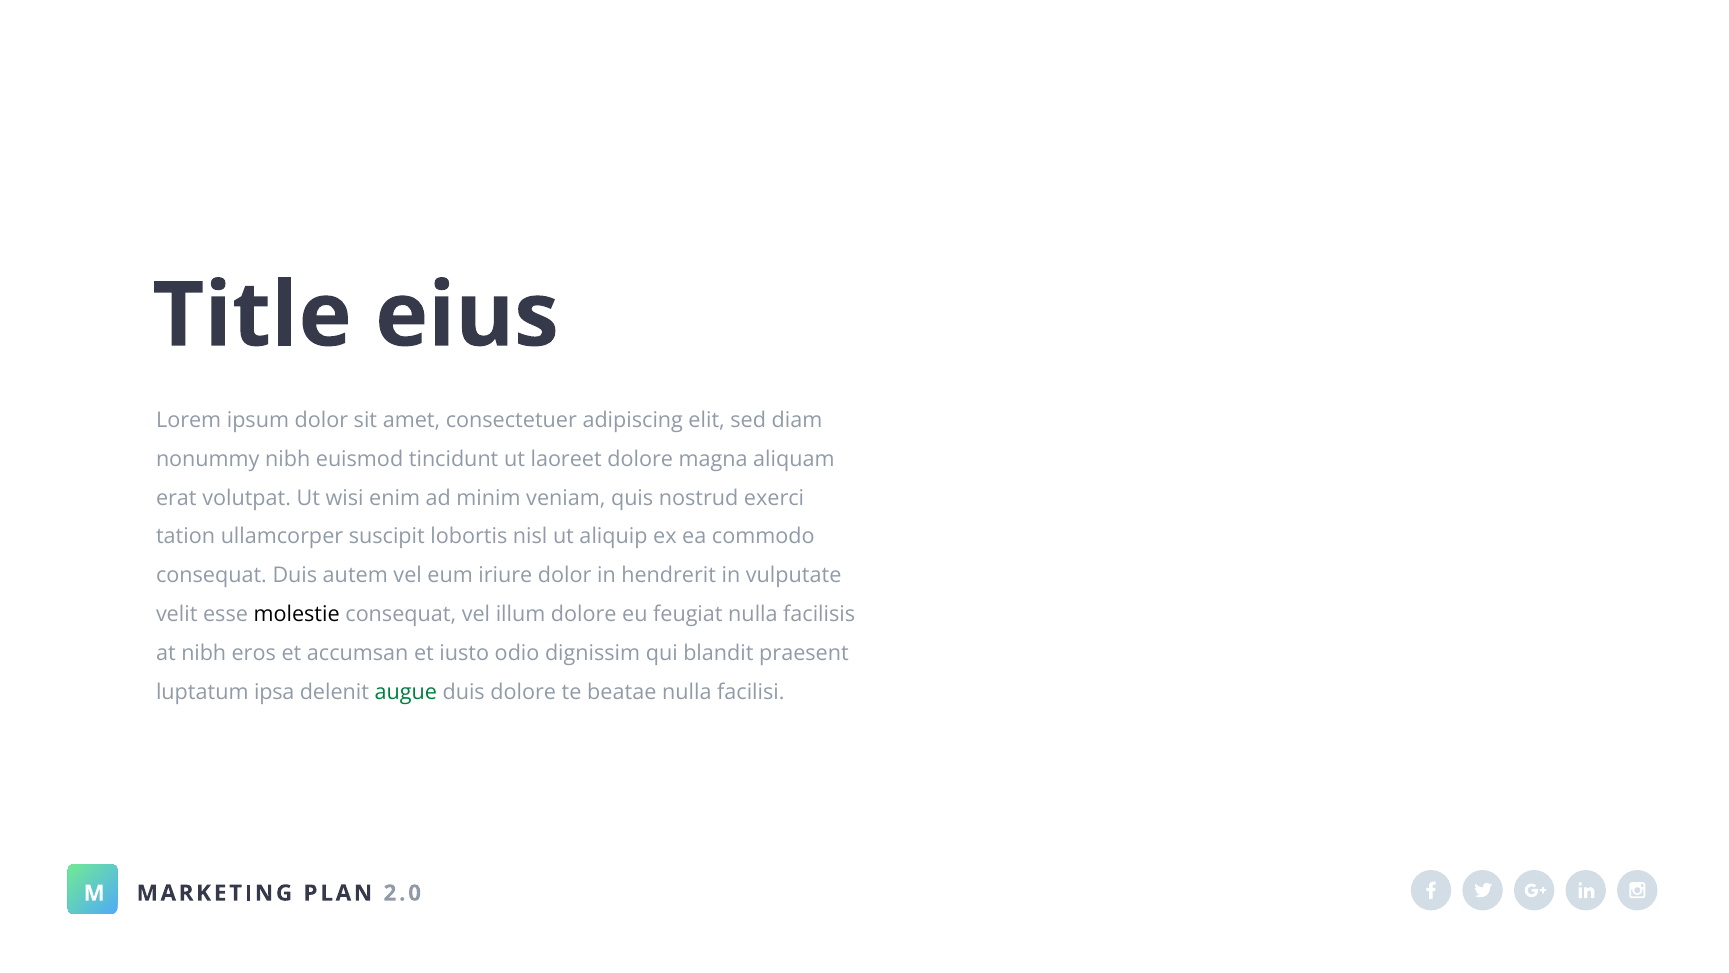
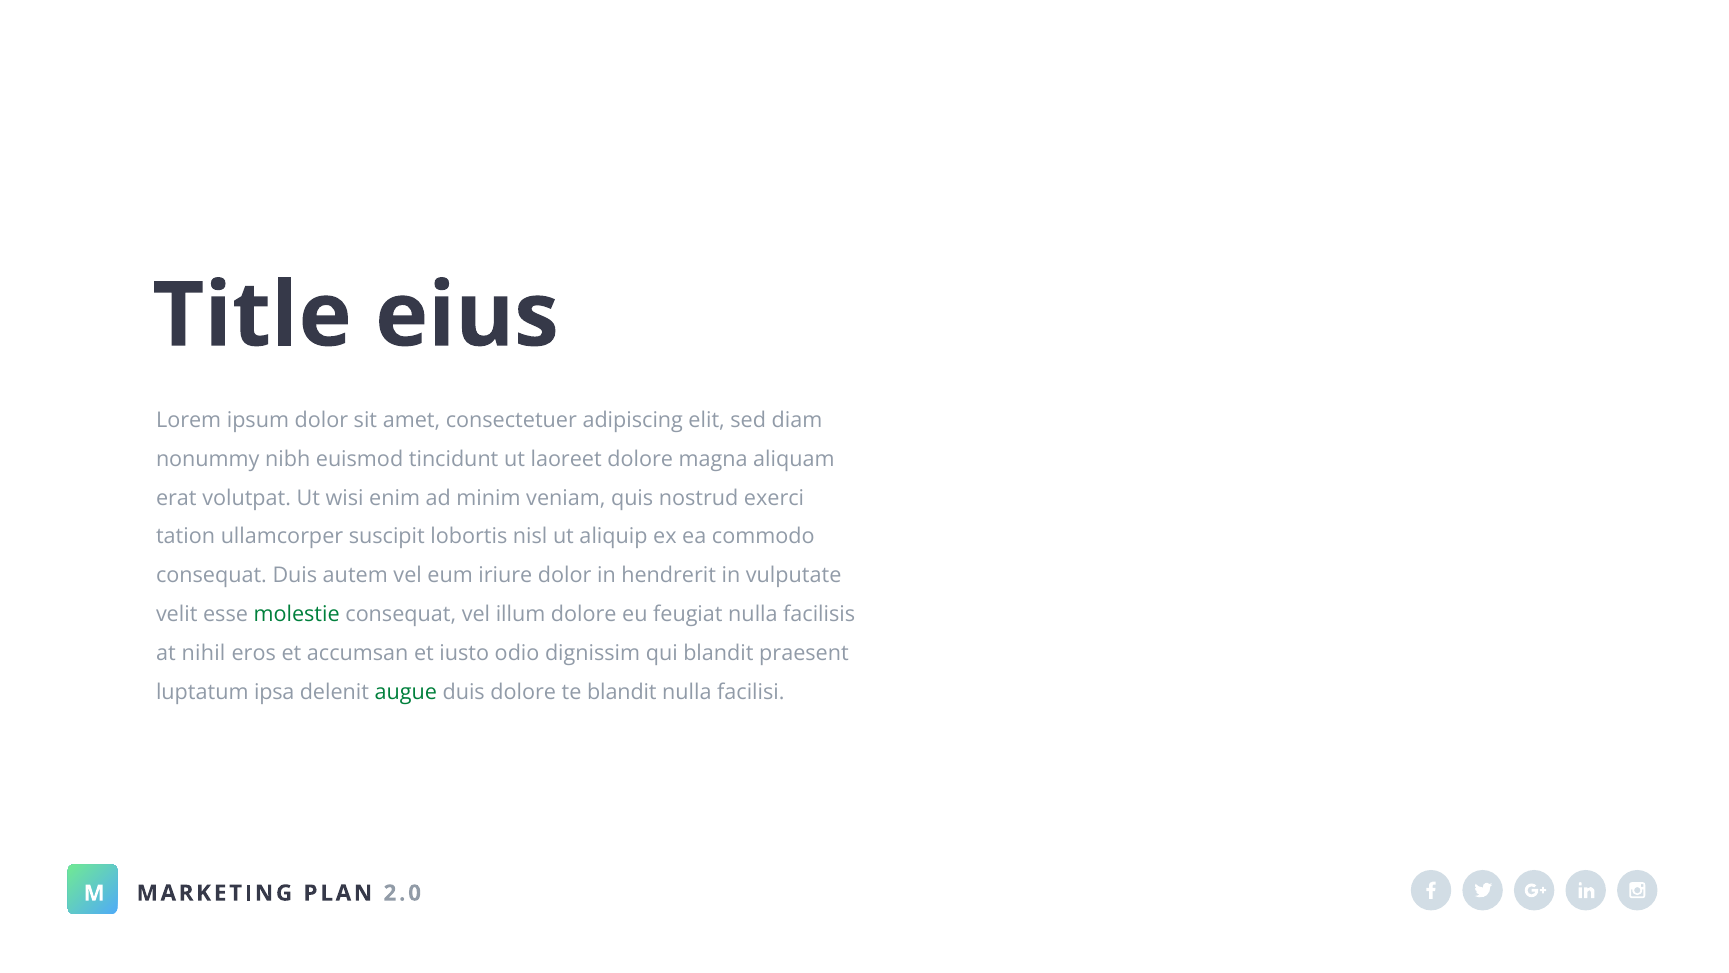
molestie colour: black -> green (297, 614)
at nibh: nibh -> nihil (204, 653)
te beatae: beatae -> blandit (622, 692)
